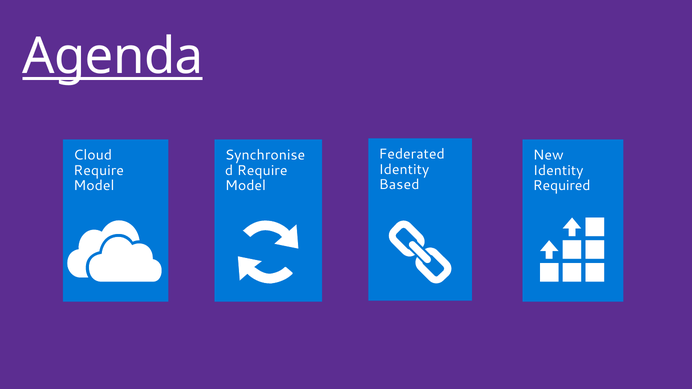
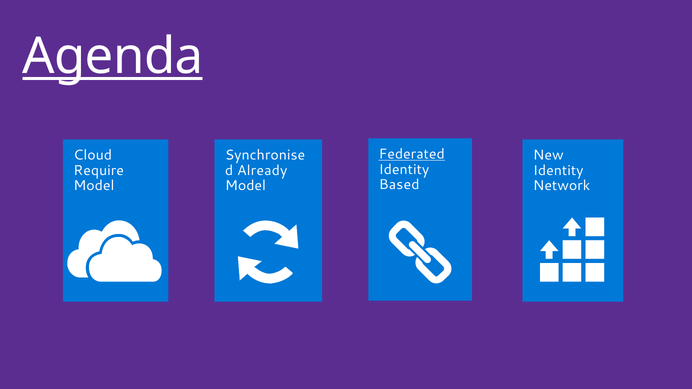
Federated underline: none -> present (412, 154)
Require: Require -> Already (262, 171)
Required: Required -> Network (562, 186)
